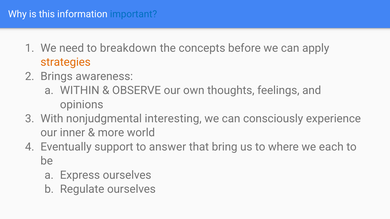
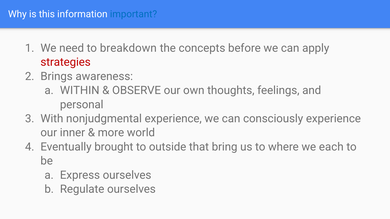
strategies colour: orange -> red (66, 62)
opinions: opinions -> personal (82, 105)
nonjudgmental interesting: interesting -> experience (173, 119)
support: support -> brought (114, 147)
answer: answer -> outside (168, 147)
